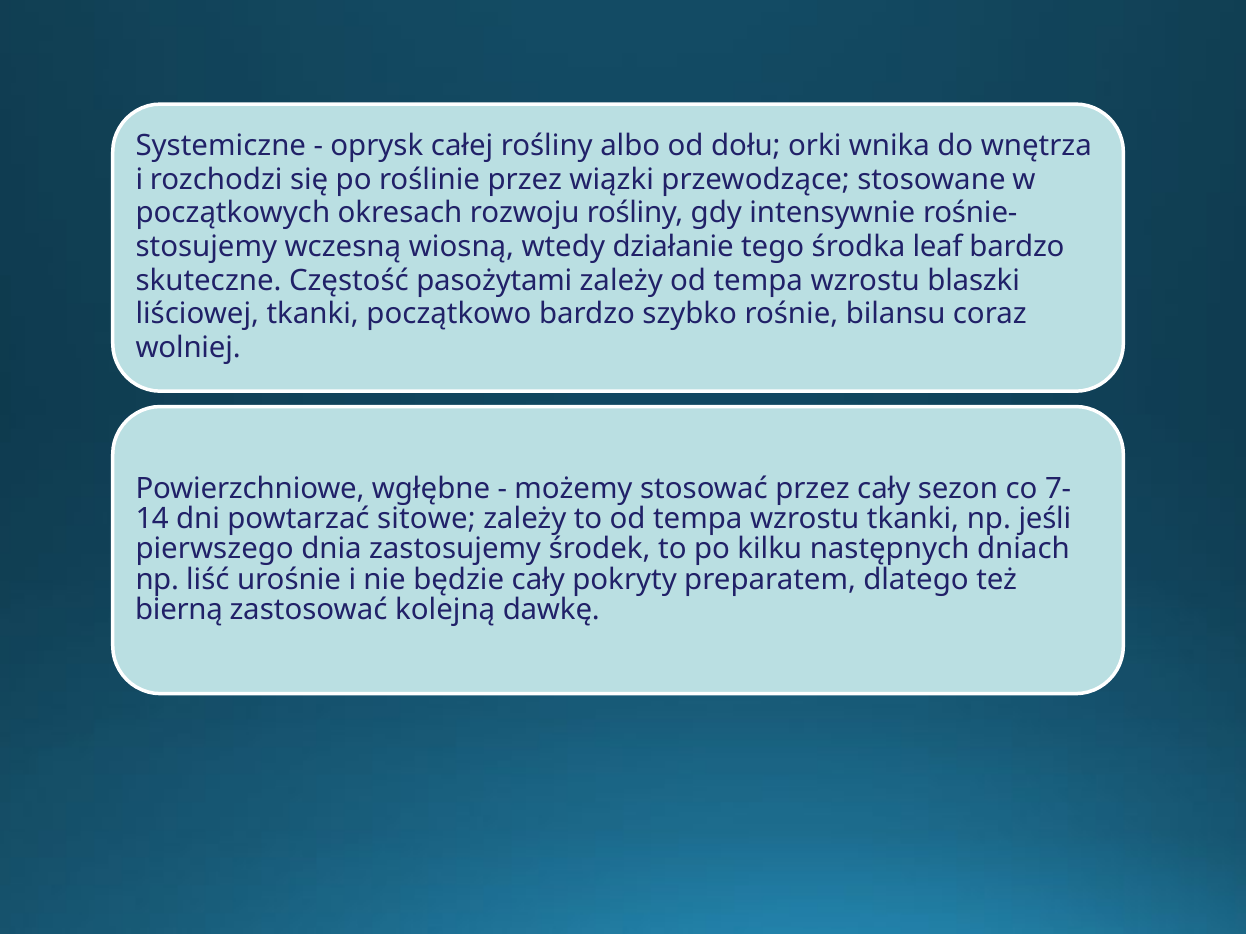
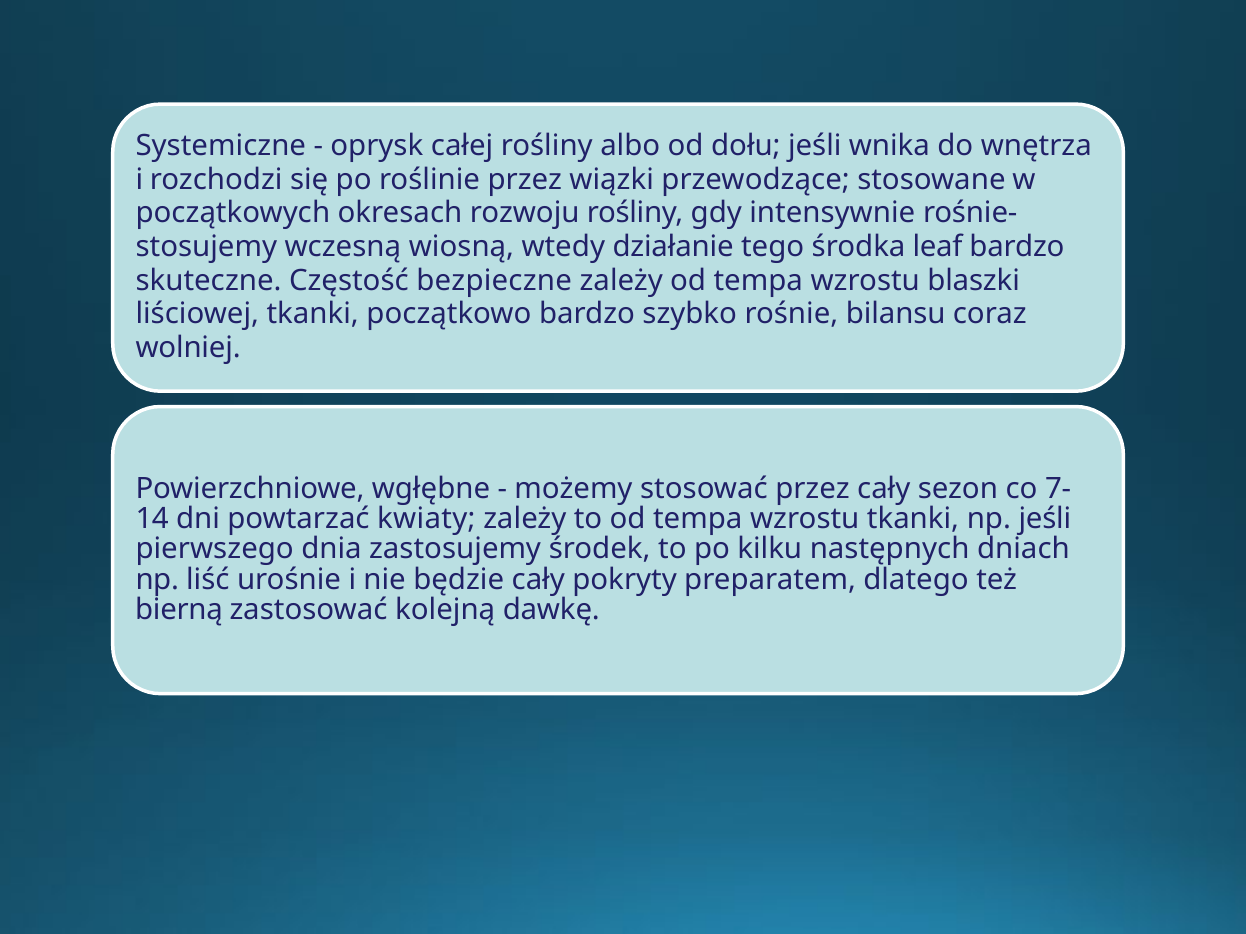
dołu orki: orki -> jeśli (815, 146)
pasożytami: pasożytami -> bezpieczne (494, 280)
sitowe: sitowe -> kwiaty (426, 519)
